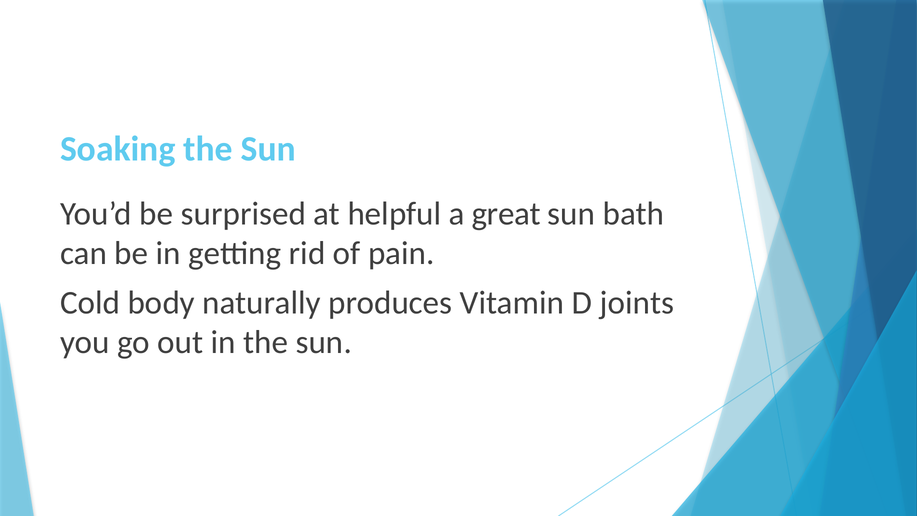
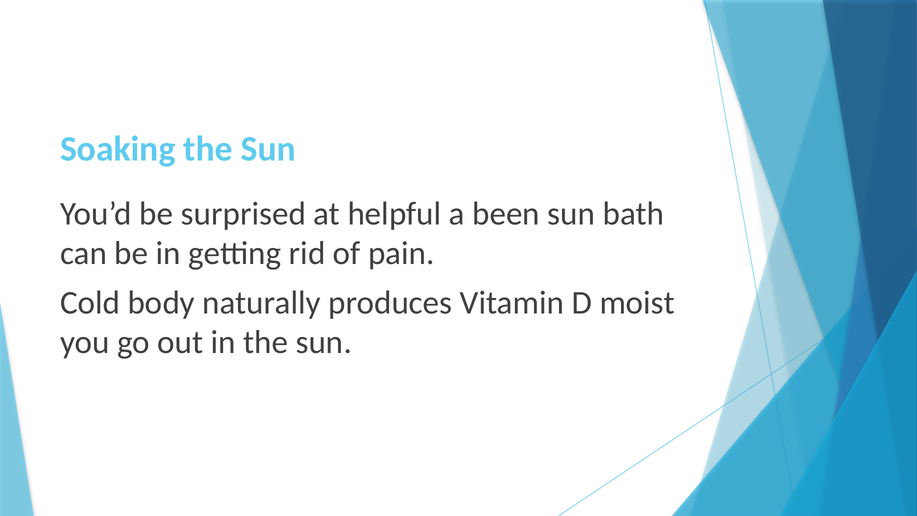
great: great -> been (506, 214)
joints: joints -> moist (637, 303)
